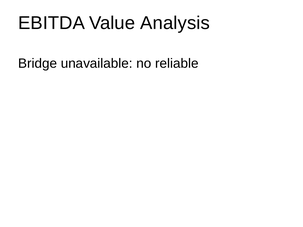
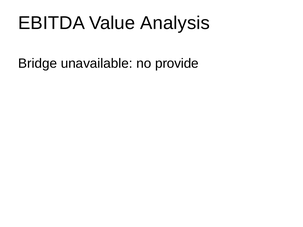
reliable: reliable -> provide (177, 64)
